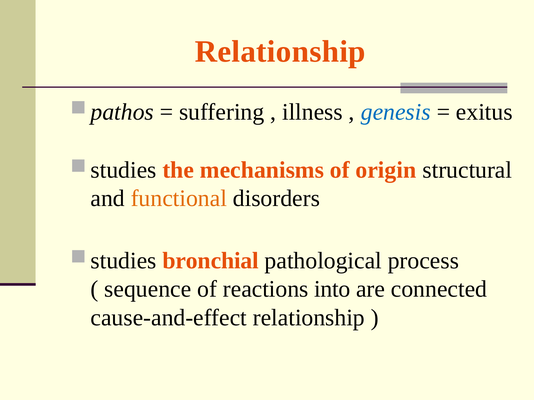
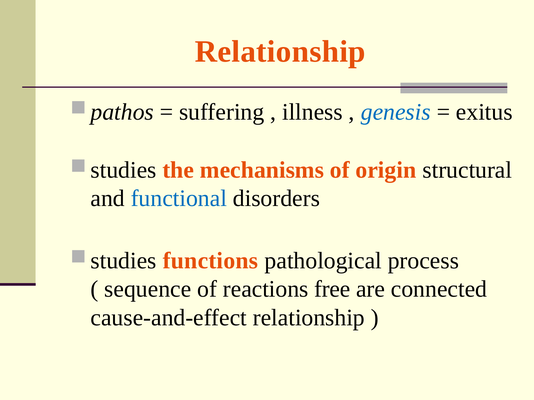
functional colour: orange -> blue (179, 199)
bronchial: bronchial -> functions (210, 261)
into: into -> free (332, 289)
